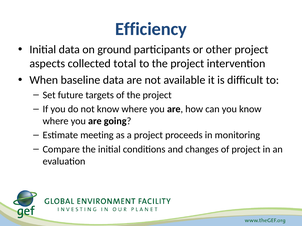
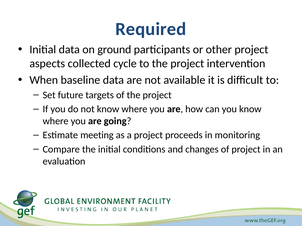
Efficiency: Efficiency -> Required (151, 29)
total: total -> cycle (125, 64)
